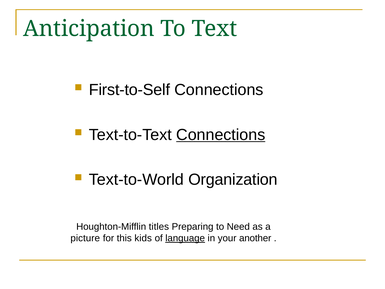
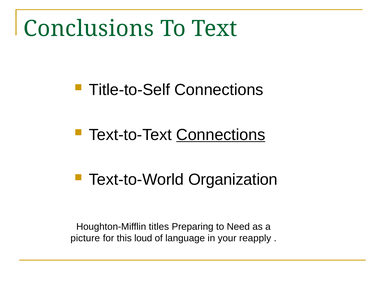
Anticipation: Anticipation -> Conclusions (89, 29)
First-to-Self: First-to-Self -> Title-to-Self (129, 90)
kids: kids -> loud (143, 238)
language underline: present -> none (185, 238)
another: another -> reapply (255, 238)
